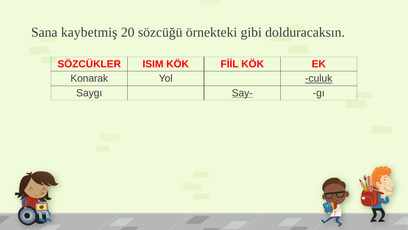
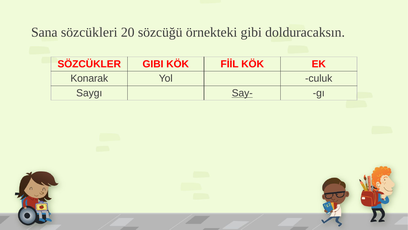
kaybetmiş: kaybetmiş -> sözcükleri (89, 32)
SÖZCÜKLER ISIM: ISIM -> GIBI (153, 64)
culuk underline: present -> none (319, 78)
